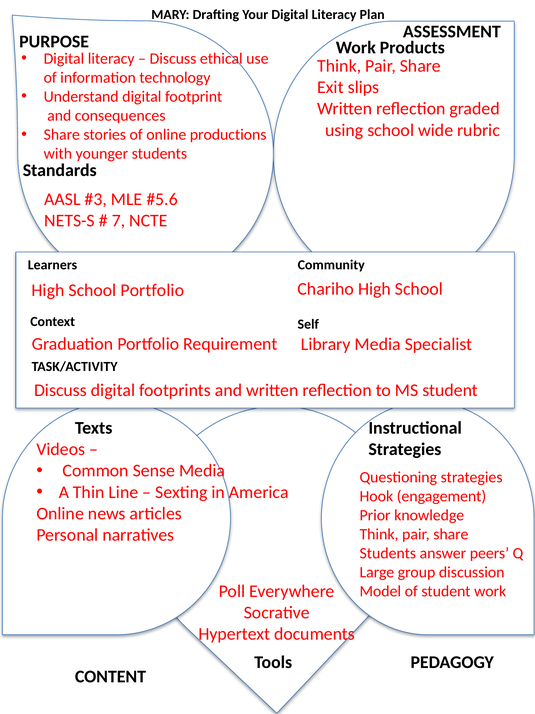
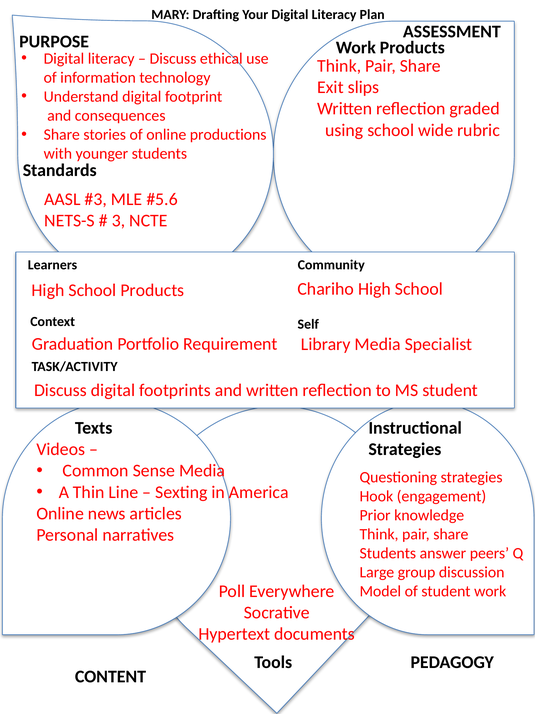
7: 7 -> 3 (118, 220)
School Portfolio: Portfolio -> Products (152, 290)
